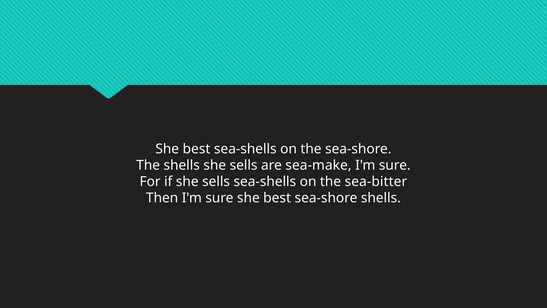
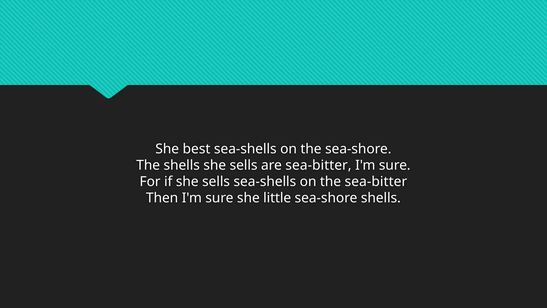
are sea-make: sea-make -> sea-bitter (318, 165)
sure she best: best -> little (277, 198)
